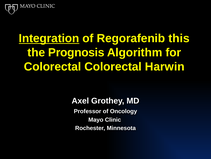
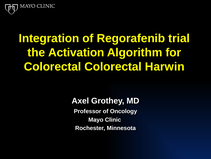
Integration underline: present -> none (49, 38)
this: this -> trial (179, 38)
Prognosis: Prognosis -> Activation (76, 52)
